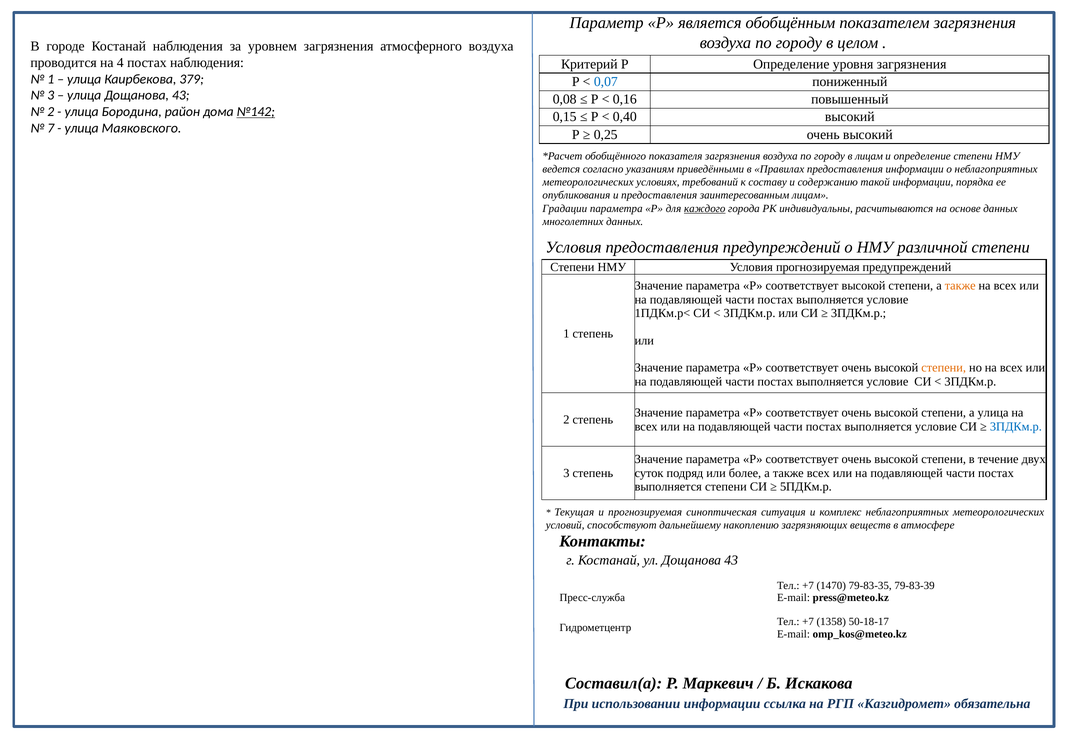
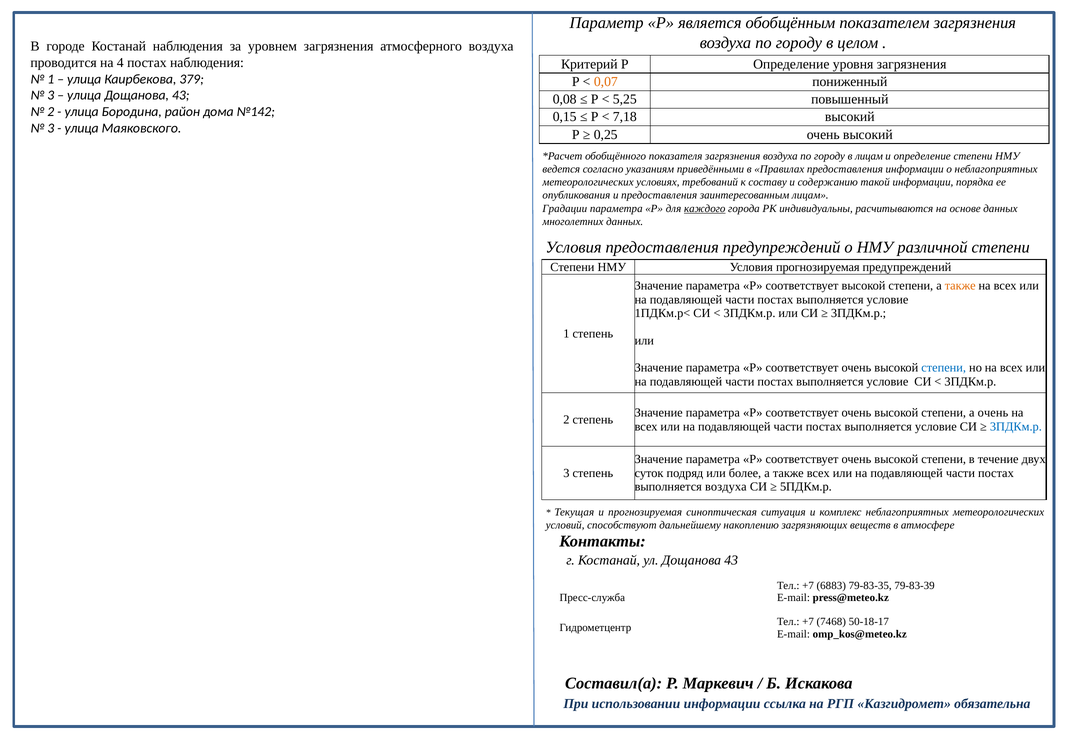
0,07 colour: blue -> orange (606, 82)
0,16: 0,16 -> 5,25 (625, 99)
№142 underline: present -> none (256, 112)
0,40: 0,40 -> 7,18 (625, 117)
7: 7 -> 3 (51, 128)
степени colour: orange -> blue (944, 368)
а улица: улица -> очень (993, 413)
выполняется степени: степени -> воздуха (726, 487)
1470: 1470 -> 6883 (831, 586)
1358: 1358 -> 7468 (831, 622)
